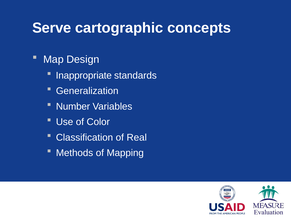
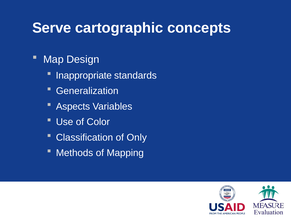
Number: Number -> Aspects (73, 107)
Real: Real -> Only (137, 138)
